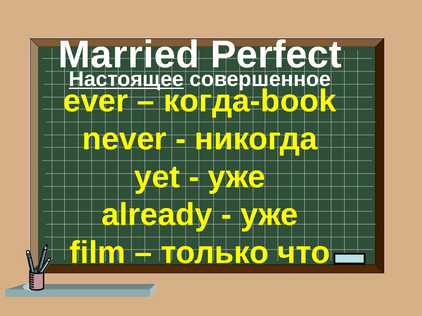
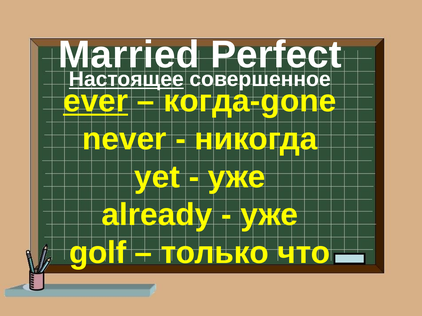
ever underline: none -> present (96, 101)
когда-book: когда-book -> когда-gone (250, 101)
film: film -> golf (98, 253)
